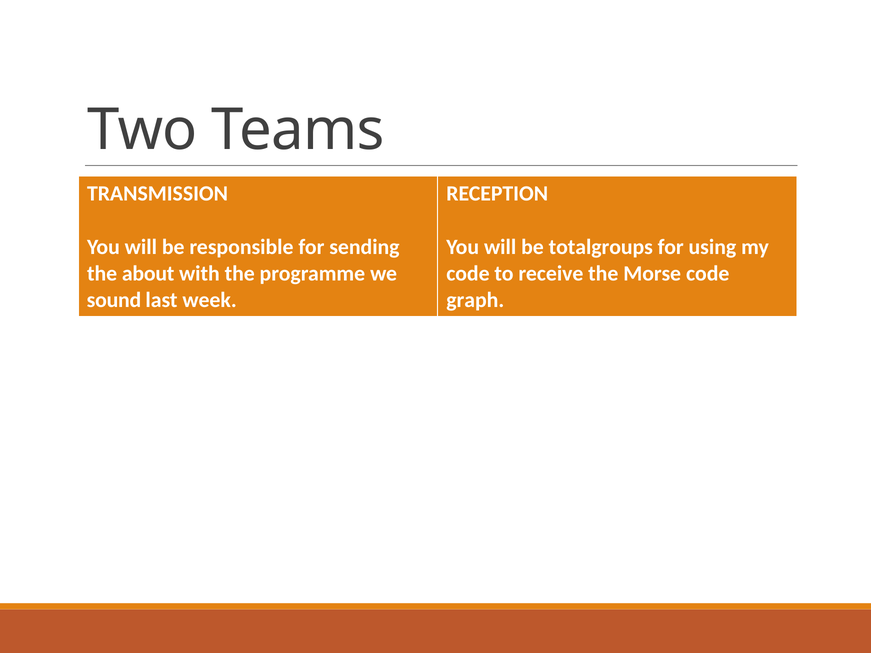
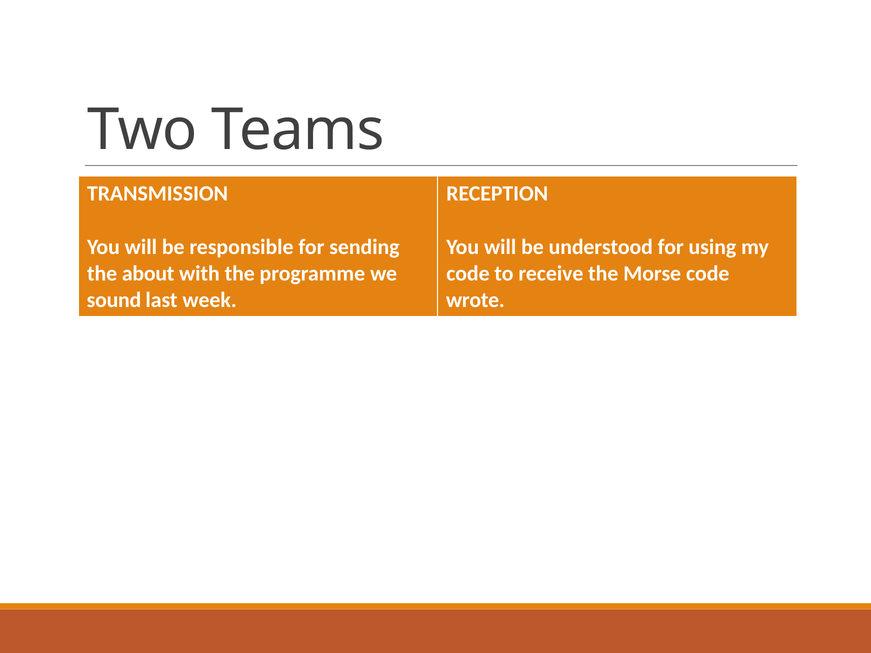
totalgroups: totalgroups -> understood (601, 247)
graph: graph -> wrote (475, 300)
